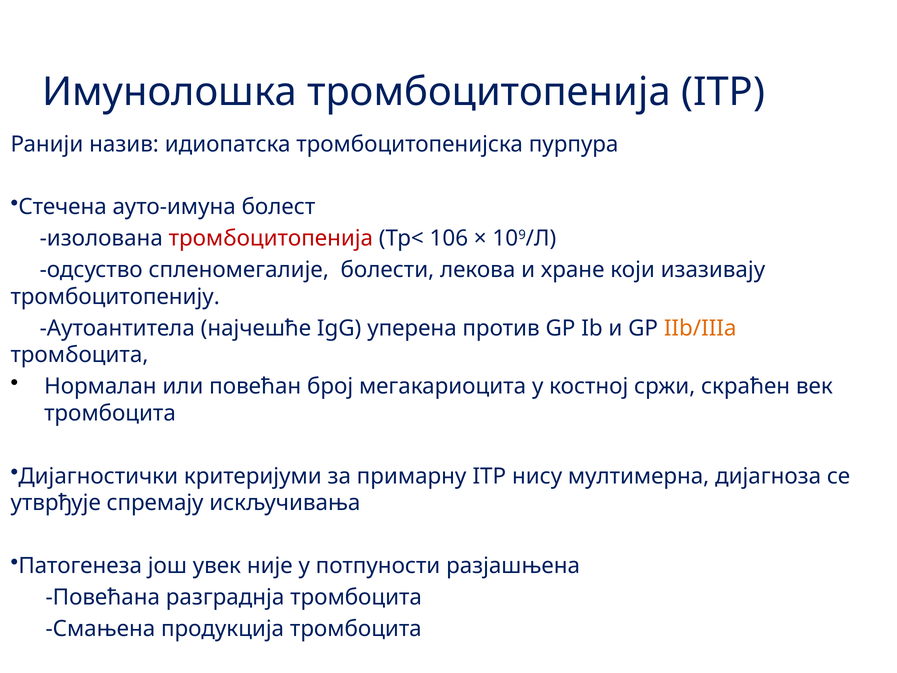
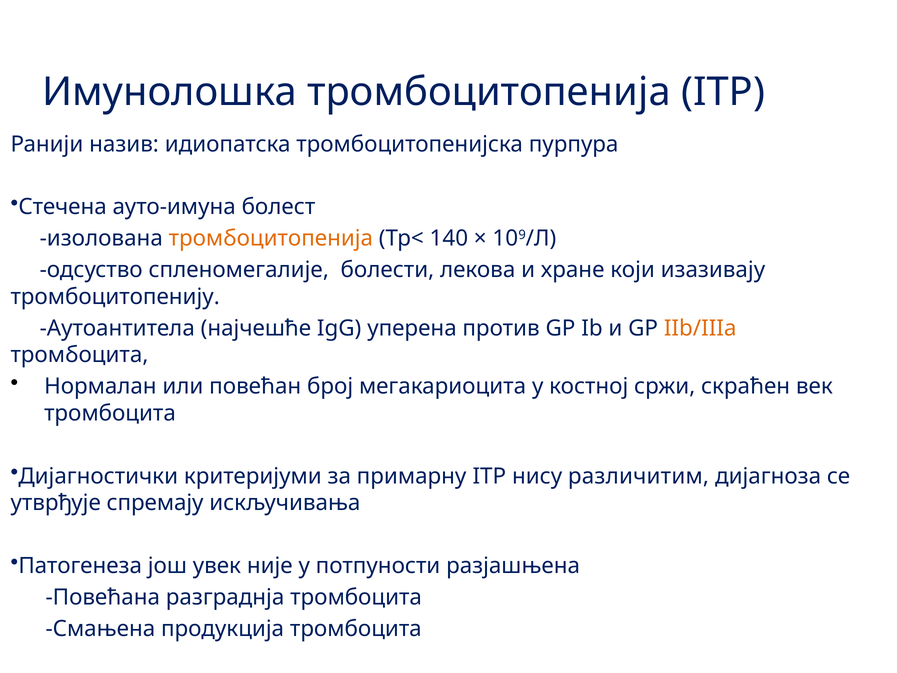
тромбоцитопенија colour: red -> orange (271, 238)
106: 106 -> 140 (449, 238)
мултимерна: мултимерна -> различитим (638, 476)
